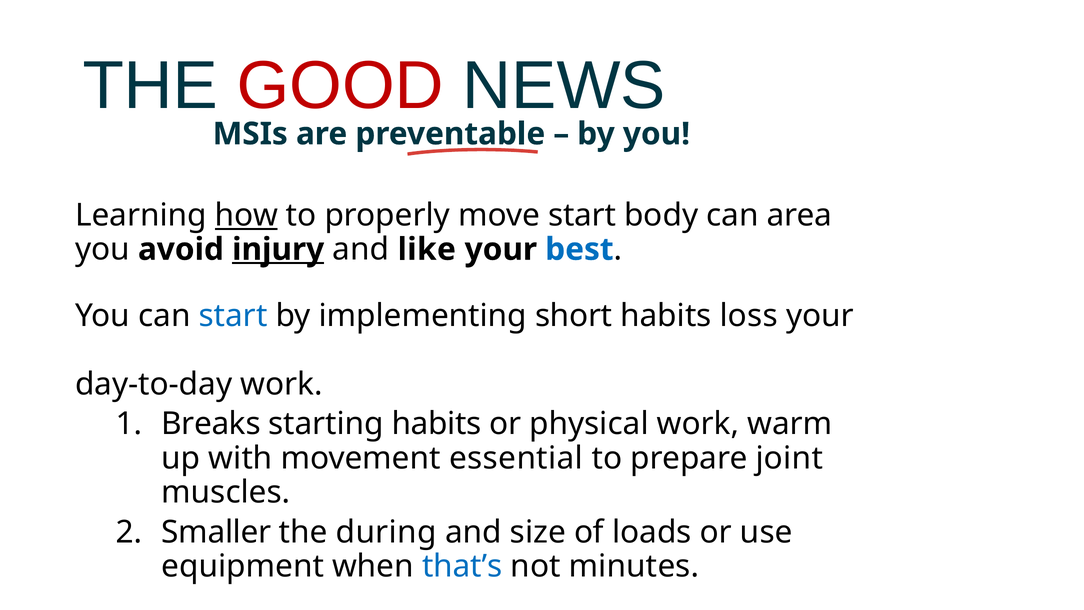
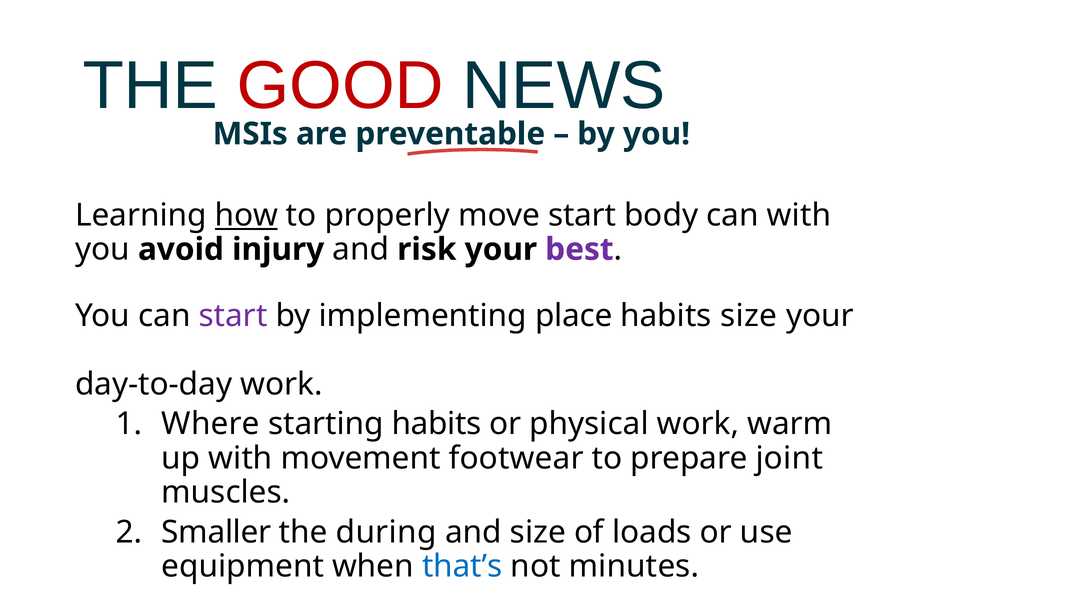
can area: area -> with (799, 215)
injury underline: present -> none (278, 249)
like: like -> risk (427, 249)
best colour: blue -> purple (579, 249)
start colour: blue -> purple (233, 316)
short: short -> place (574, 316)
habits loss: loss -> size (749, 316)
Breaks: Breaks -> Where (211, 424)
essential: essential -> footwear (516, 458)
